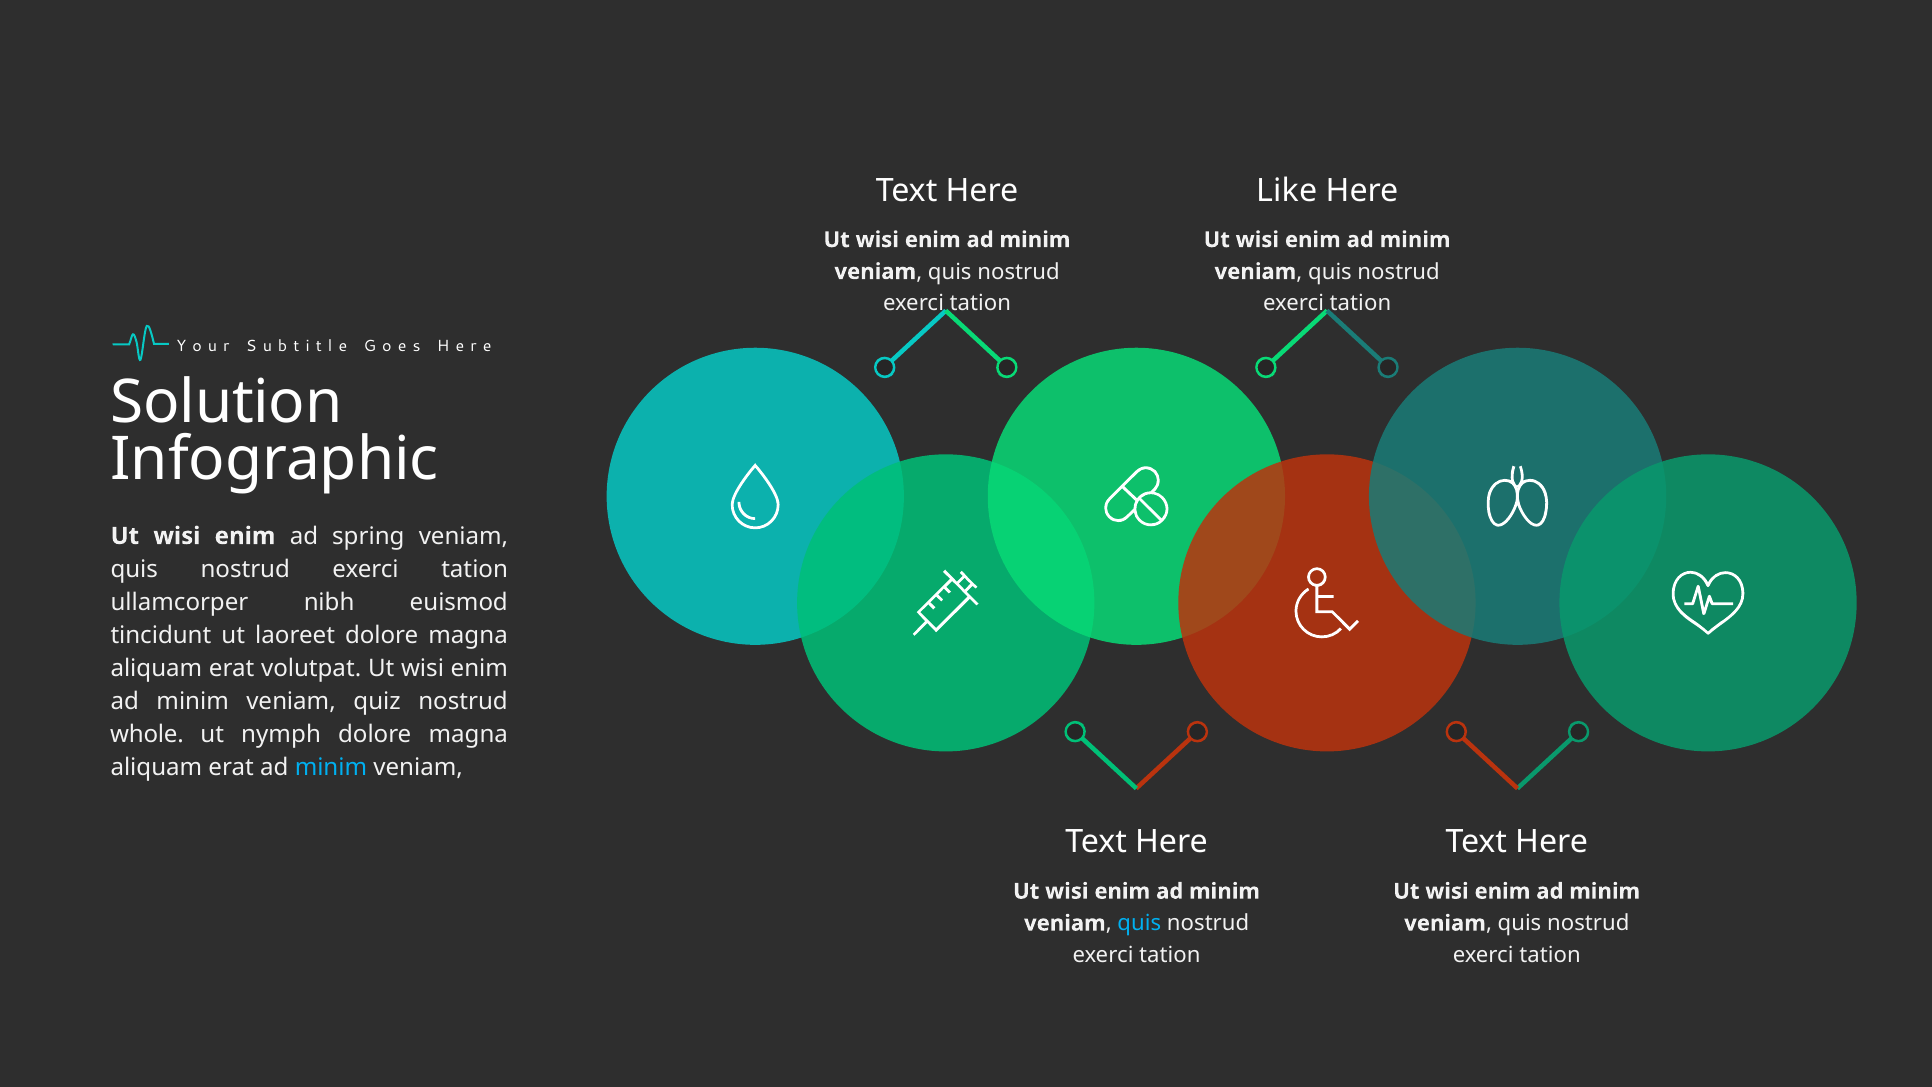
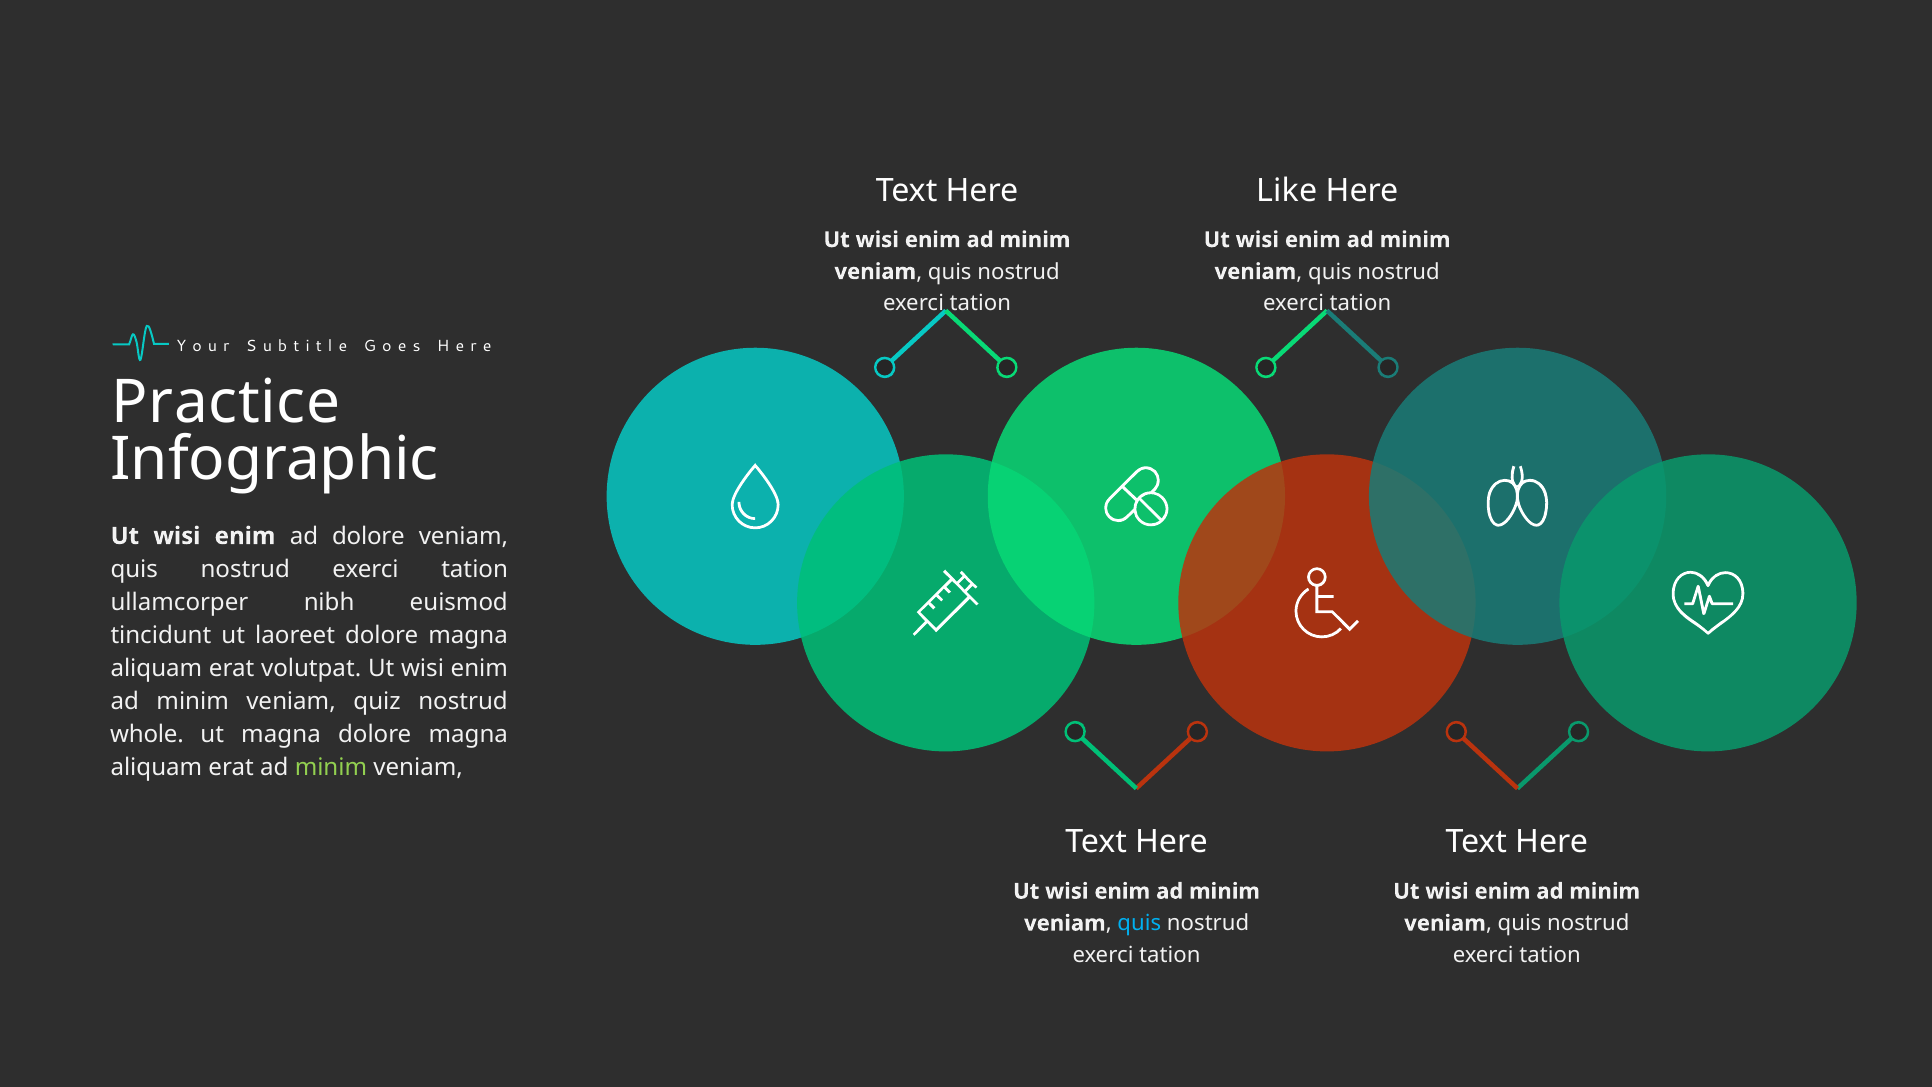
Solution: Solution -> Practice (226, 402)
ad spring: spring -> dolore (368, 536)
ut nymph: nymph -> magna (281, 734)
minim colour: light blue -> light green (331, 767)
